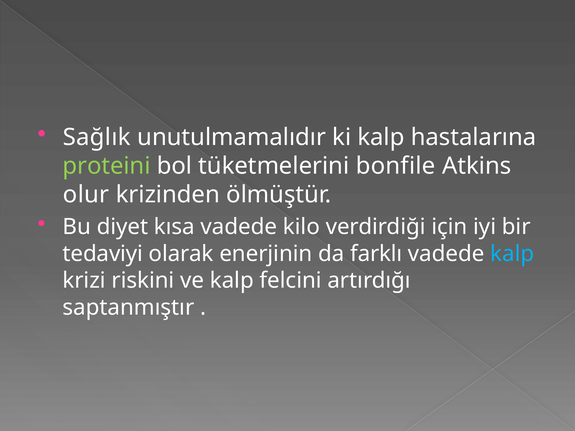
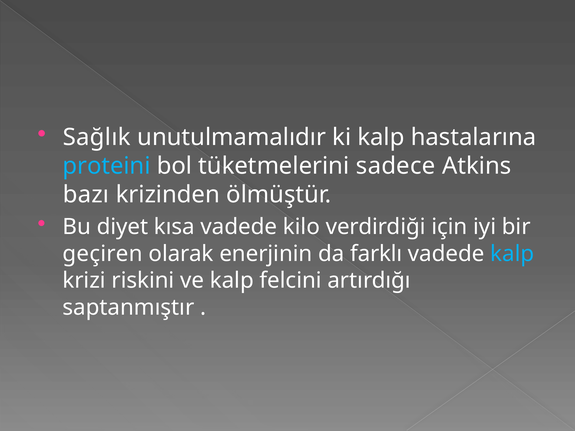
proteini colour: light green -> light blue (107, 166)
bonfile: bonfile -> sadece (396, 166)
olur: olur -> bazı (86, 195)
tedaviyi: tedaviyi -> geçiren (103, 254)
